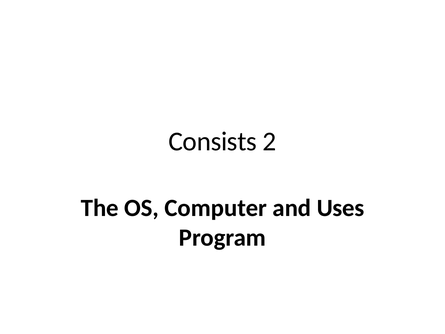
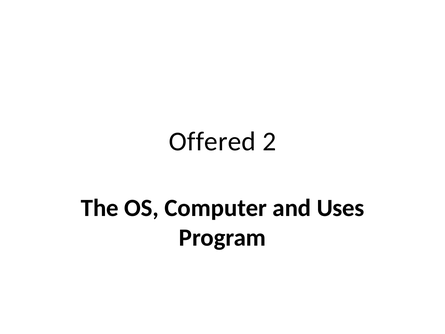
Consists: Consists -> Offered (212, 141)
